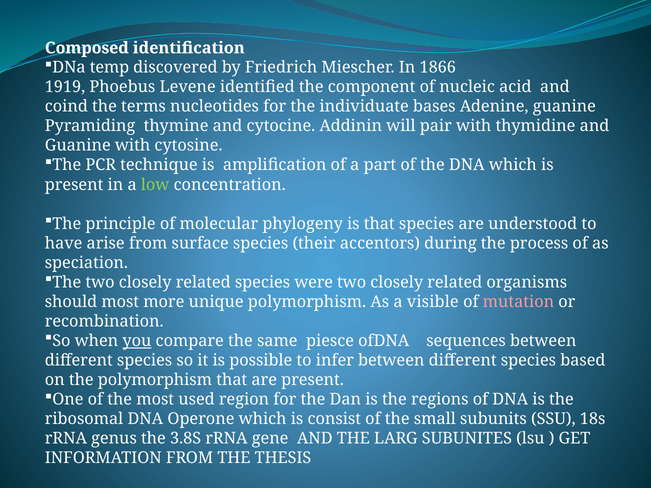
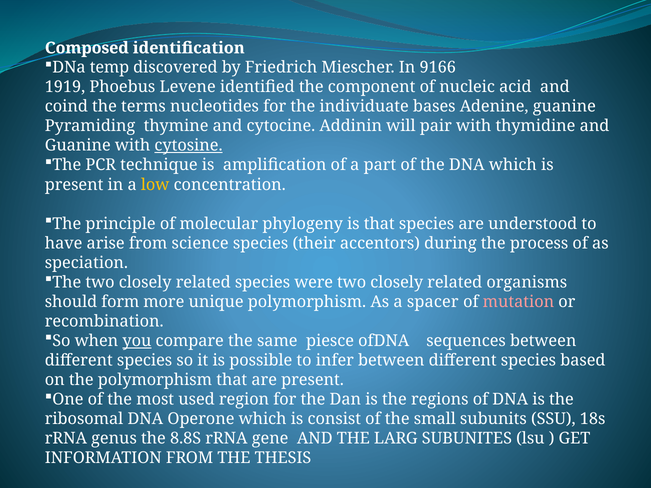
1866: 1866 -> 9166 (438, 68)
cytosine underline: none -> present (189, 146)
low colour: light green -> yellow (155, 185)
surface: surface -> science (200, 243)
should most: most -> form (120, 302)
visible: visible -> spacer (433, 302)
3.8S: 3.8S -> 8.8S (186, 439)
